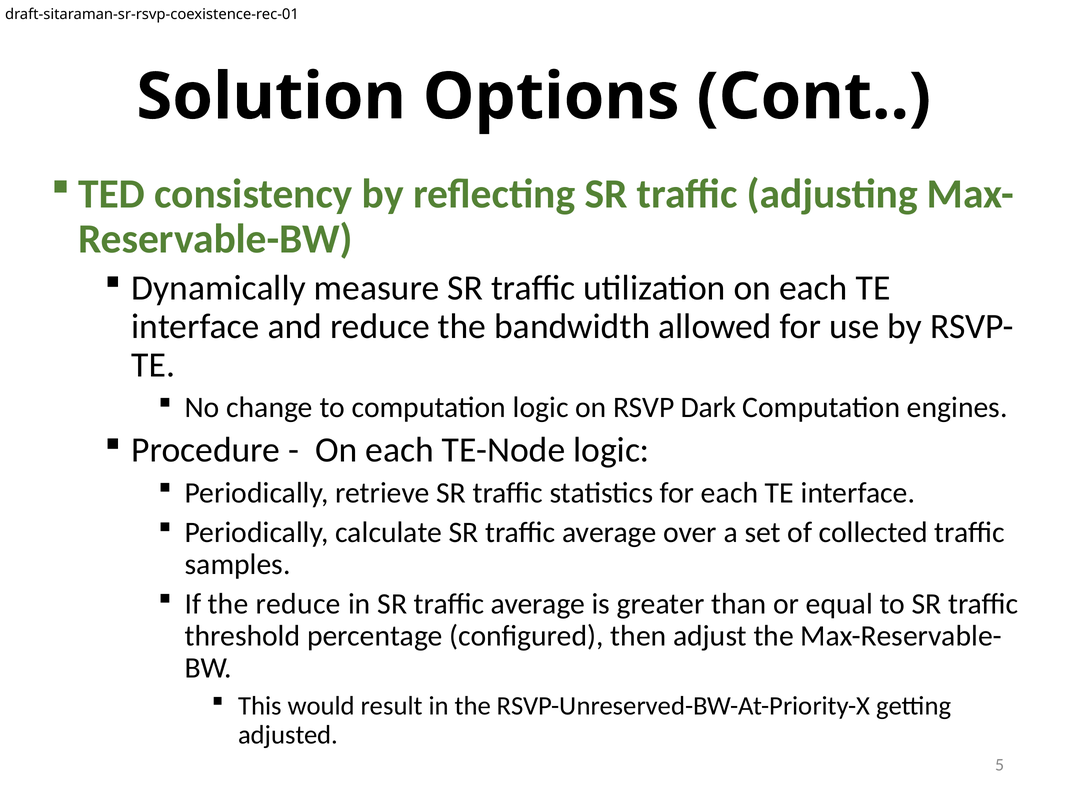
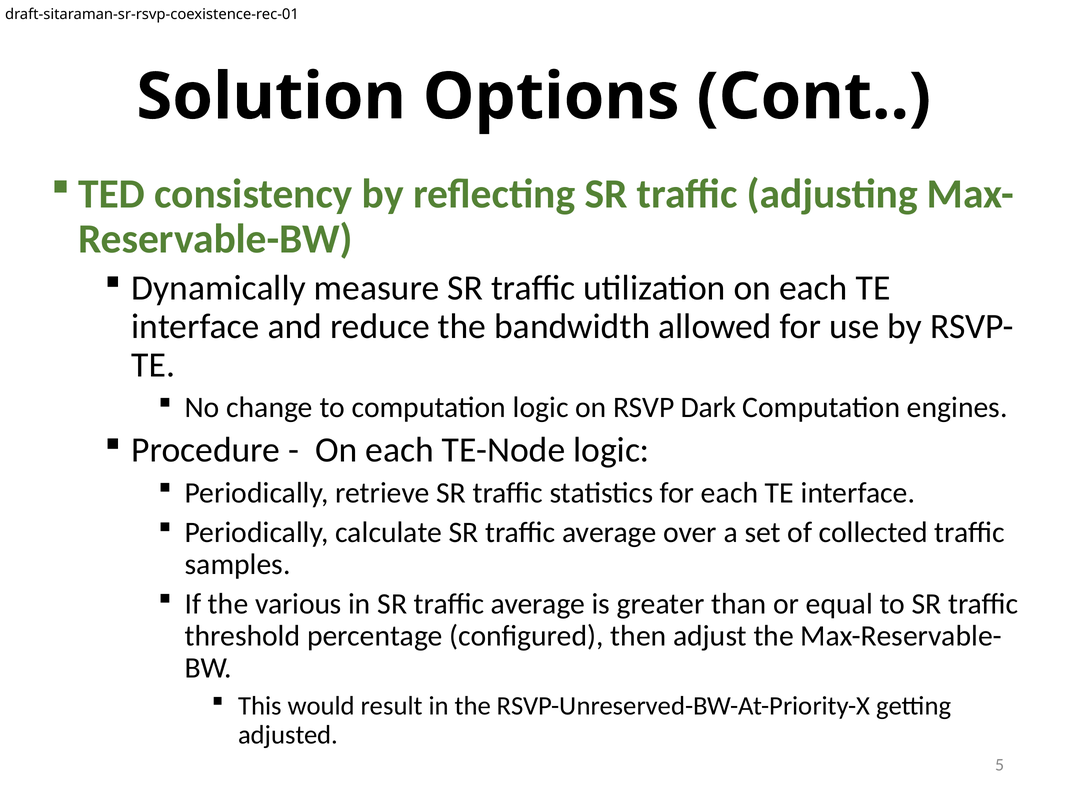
the reduce: reduce -> various (298, 604)
